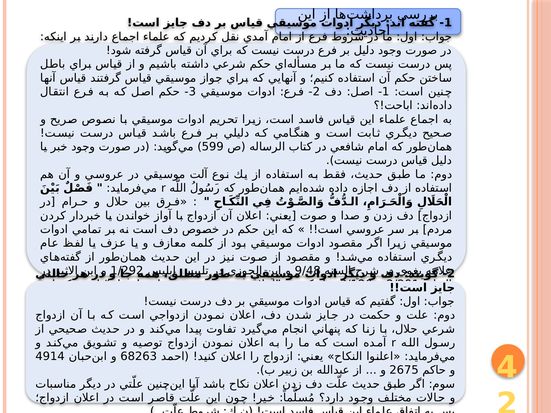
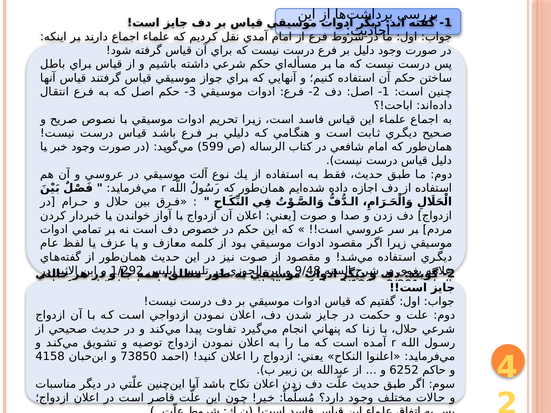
4914: 4914 -> 4158 (50, 357)
68263: 68263 -> 73850 (139, 357)
2675: 2675 -> 6252 (404, 370)
